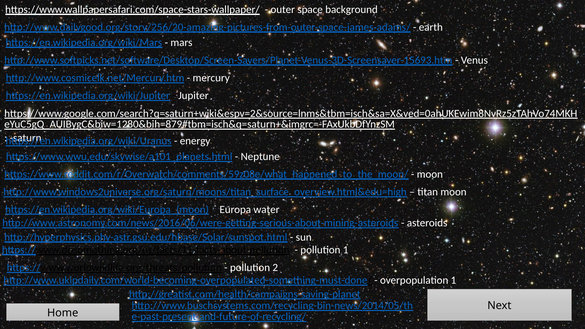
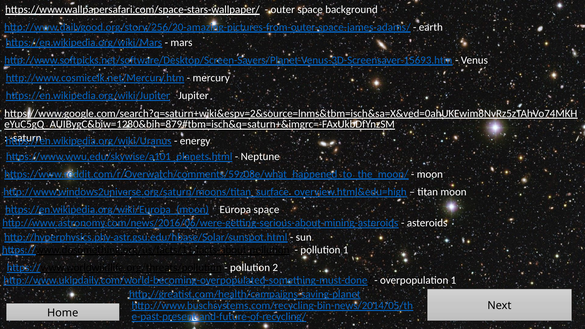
Europa water: water -> space (266, 210)
